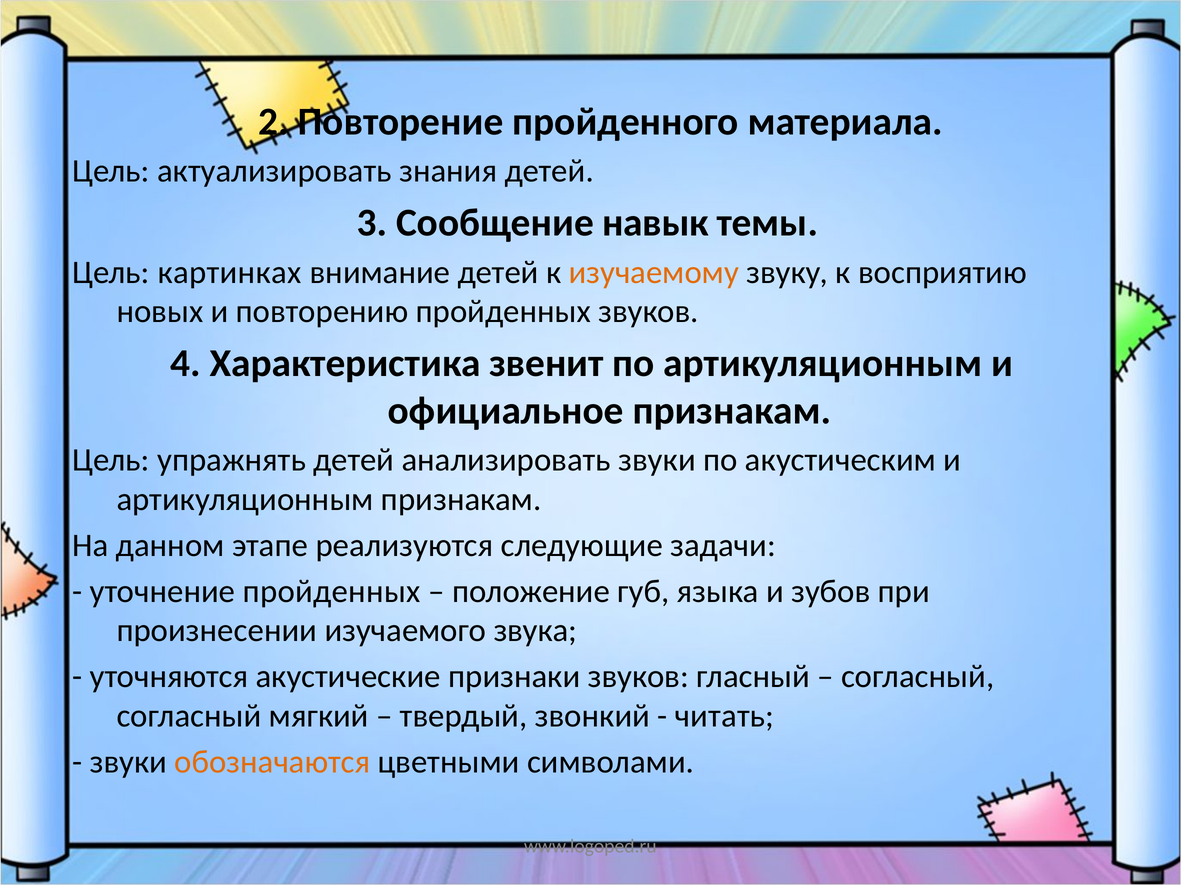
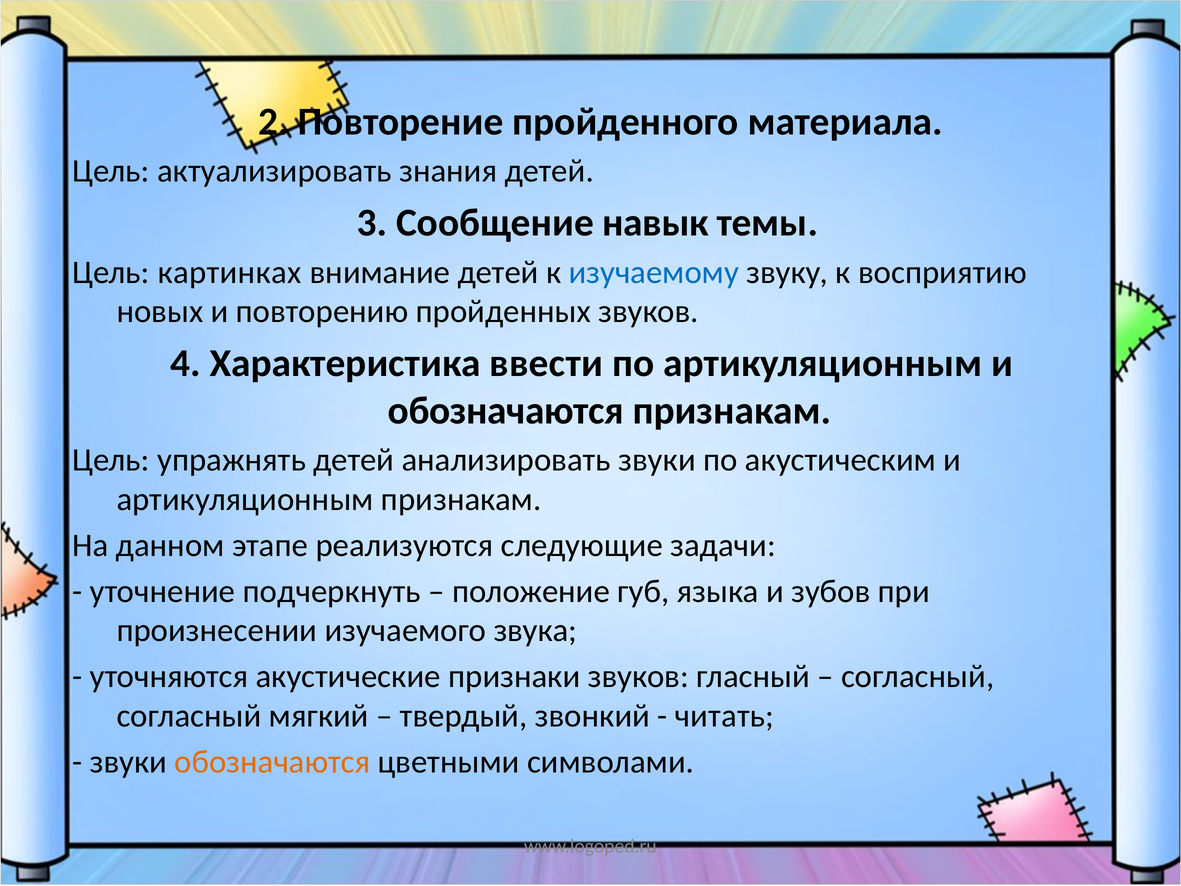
изучаемому colour: orange -> blue (654, 272)
звенит: звенит -> ввести (546, 363)
официальное: официальное -> обозначаются (506, 410)
уточнение пройденных: пройденных -> подчеркнуть (332, 591)
